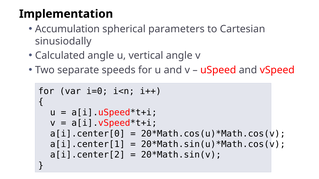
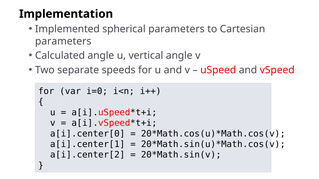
Accumulation: Accumulation -> Implemented (67, 29)
sinusiodally: sinusiodally -> parameters (63, 41)
